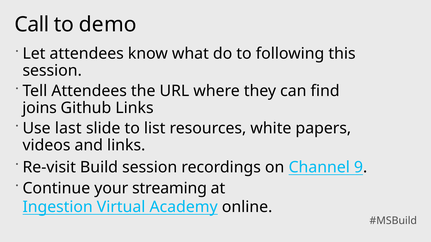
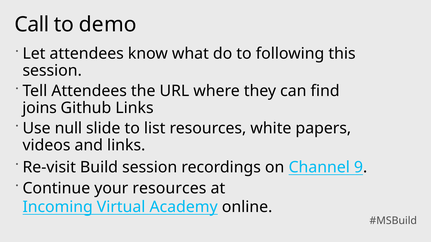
last: last -> null (68, 128)
your streaming: streaming -> resources (169, 188)
Ingestion: Ingestion -> Incoming (58, 207)
